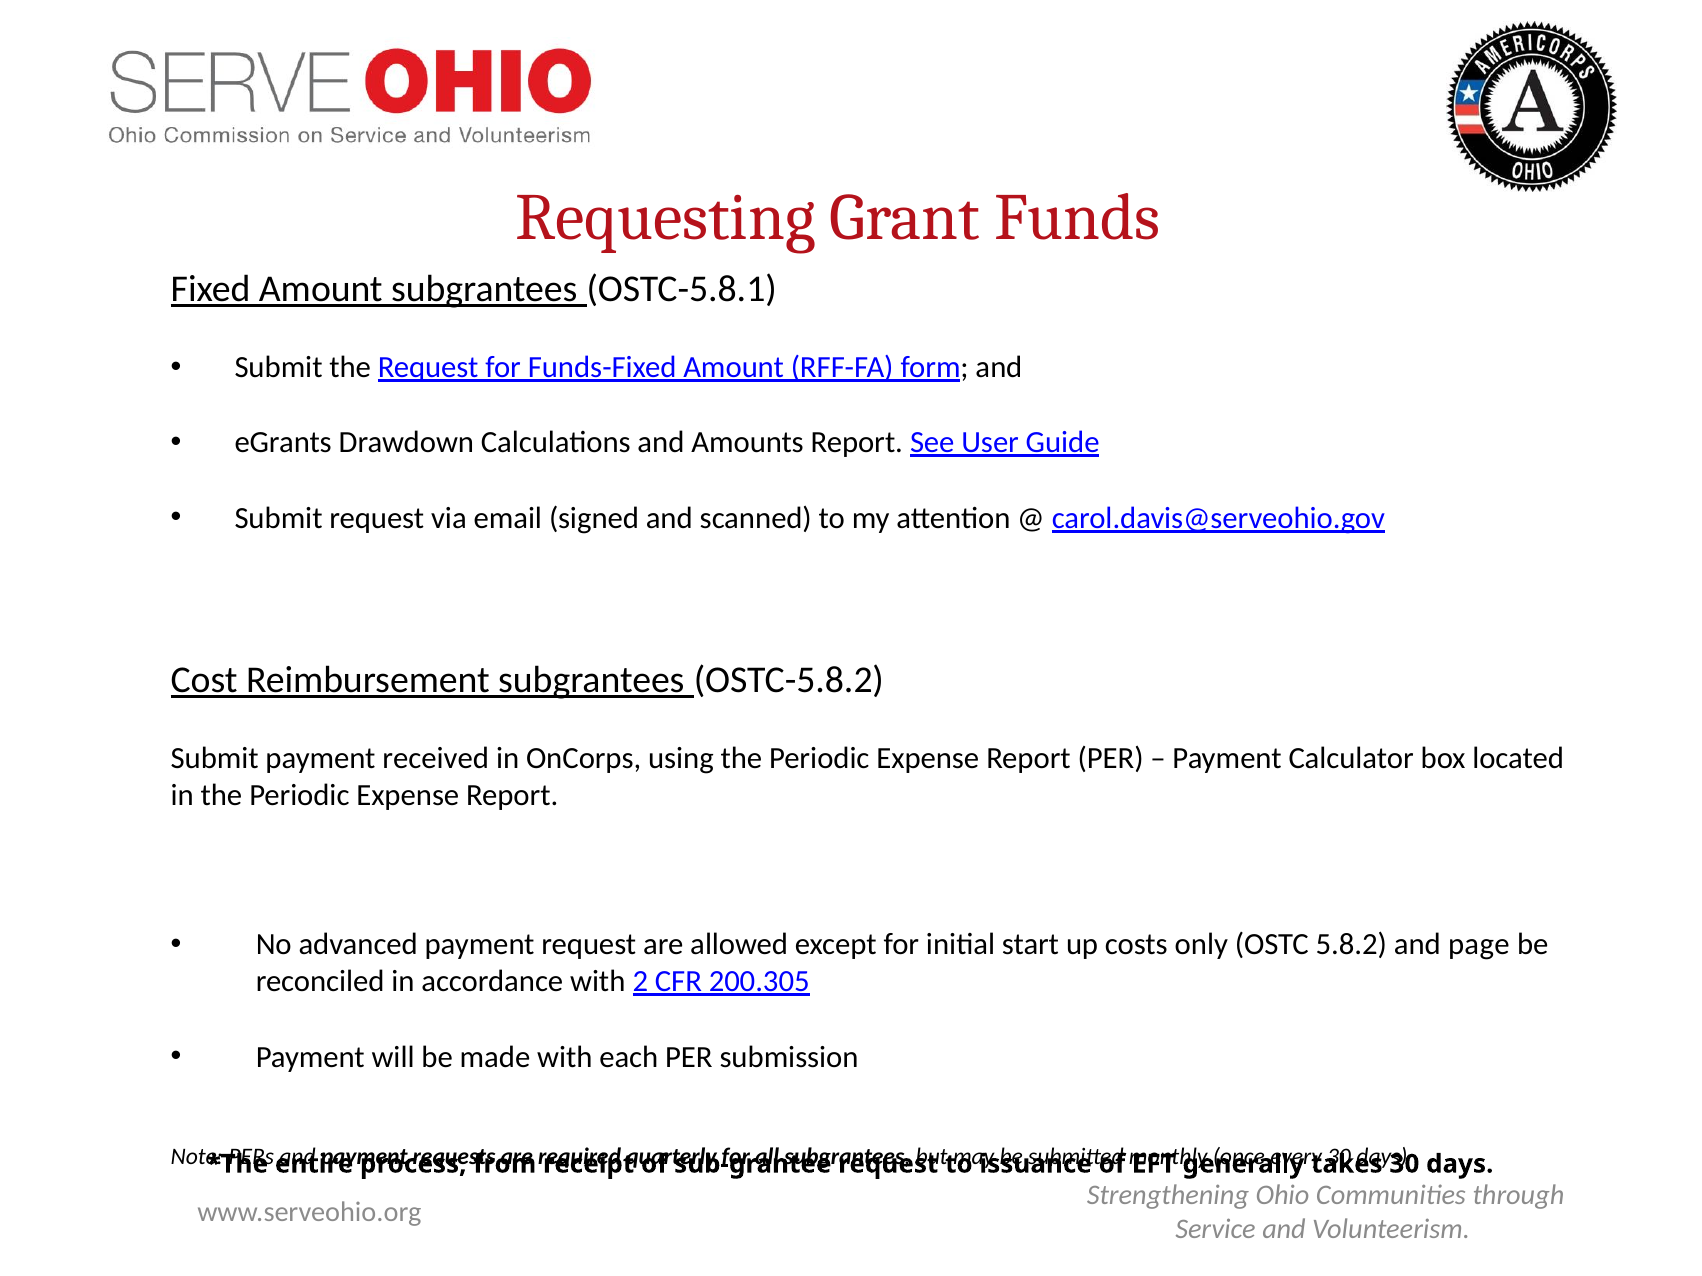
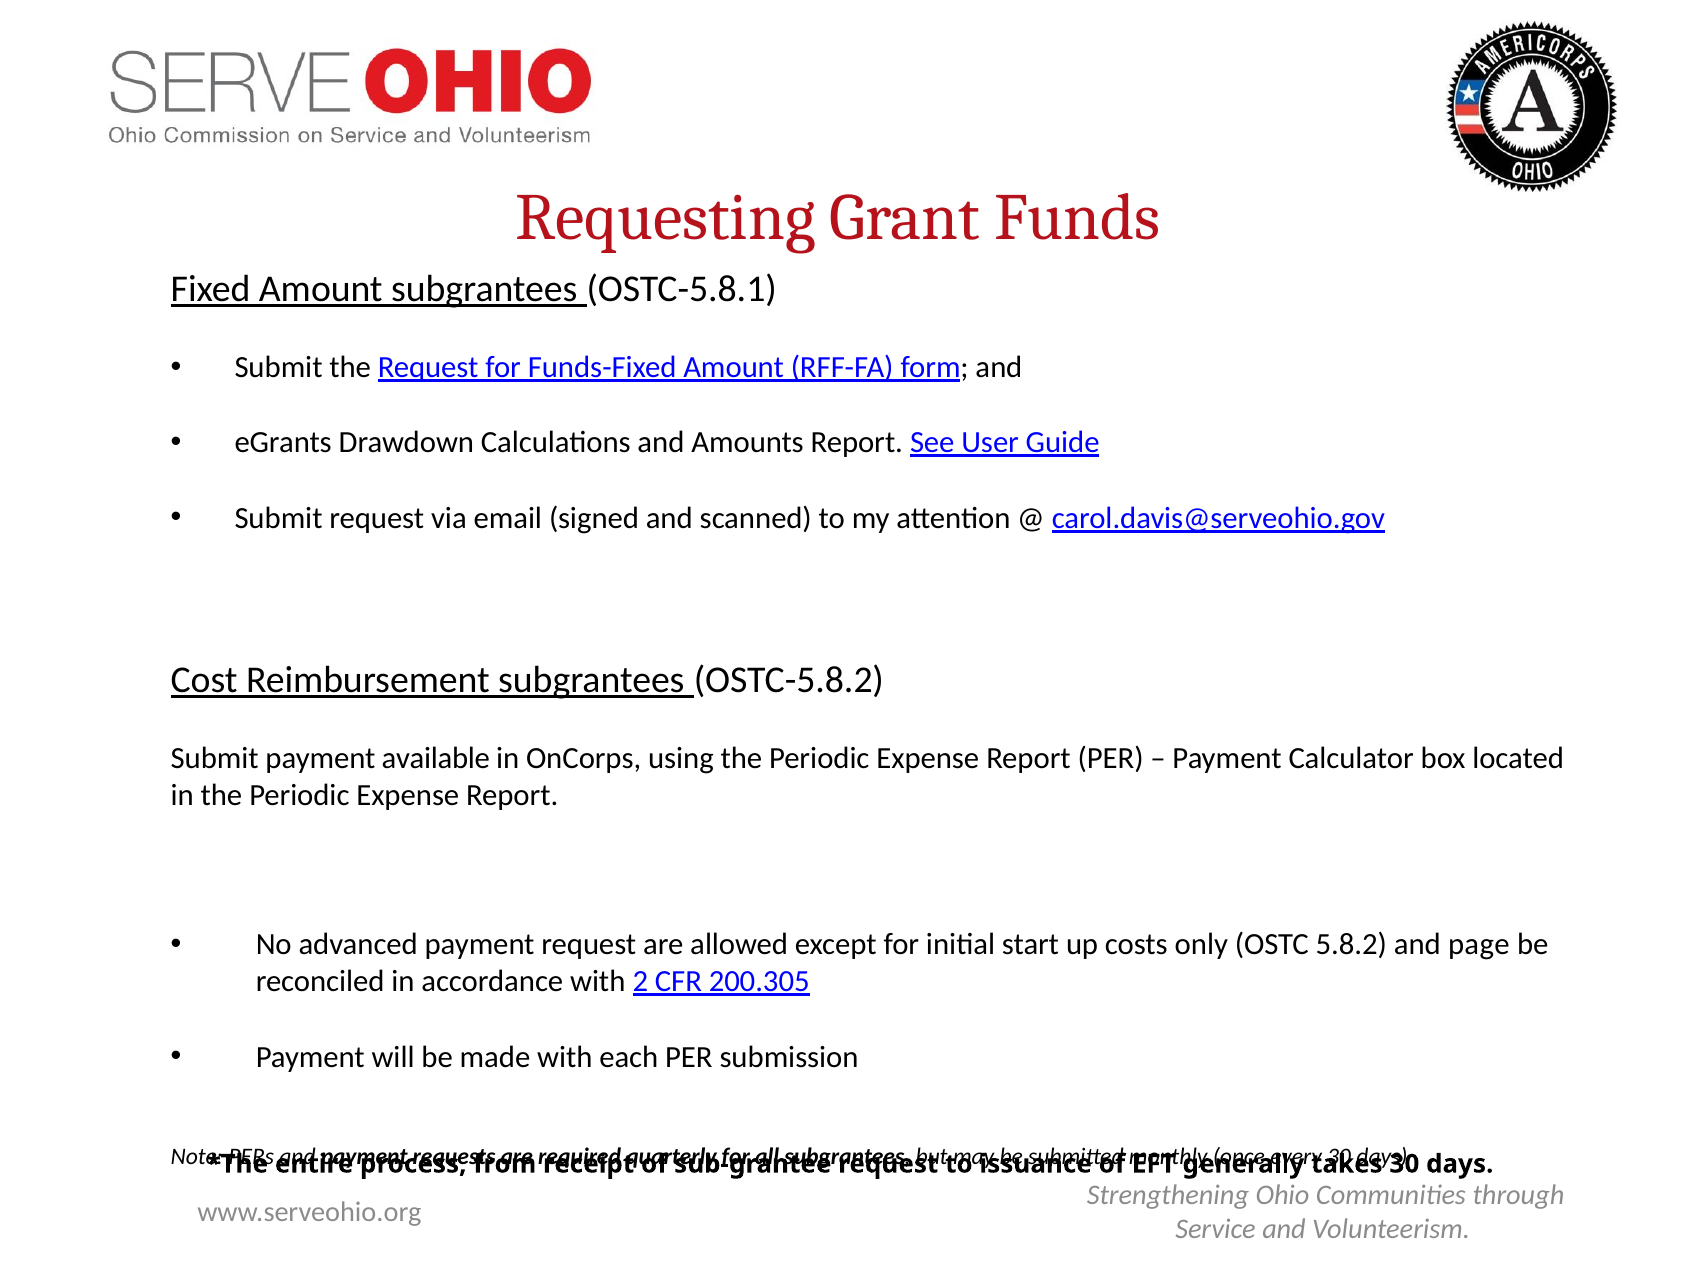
received: received -> available (436, 759)
